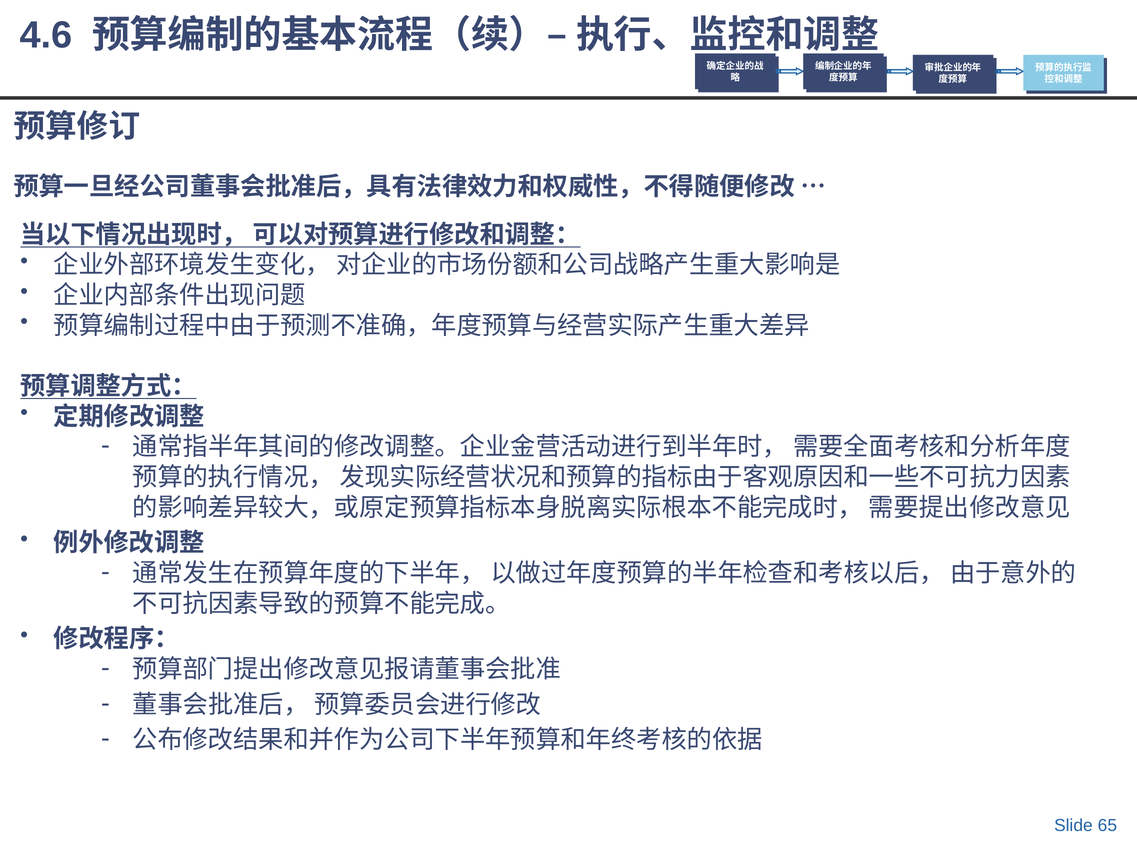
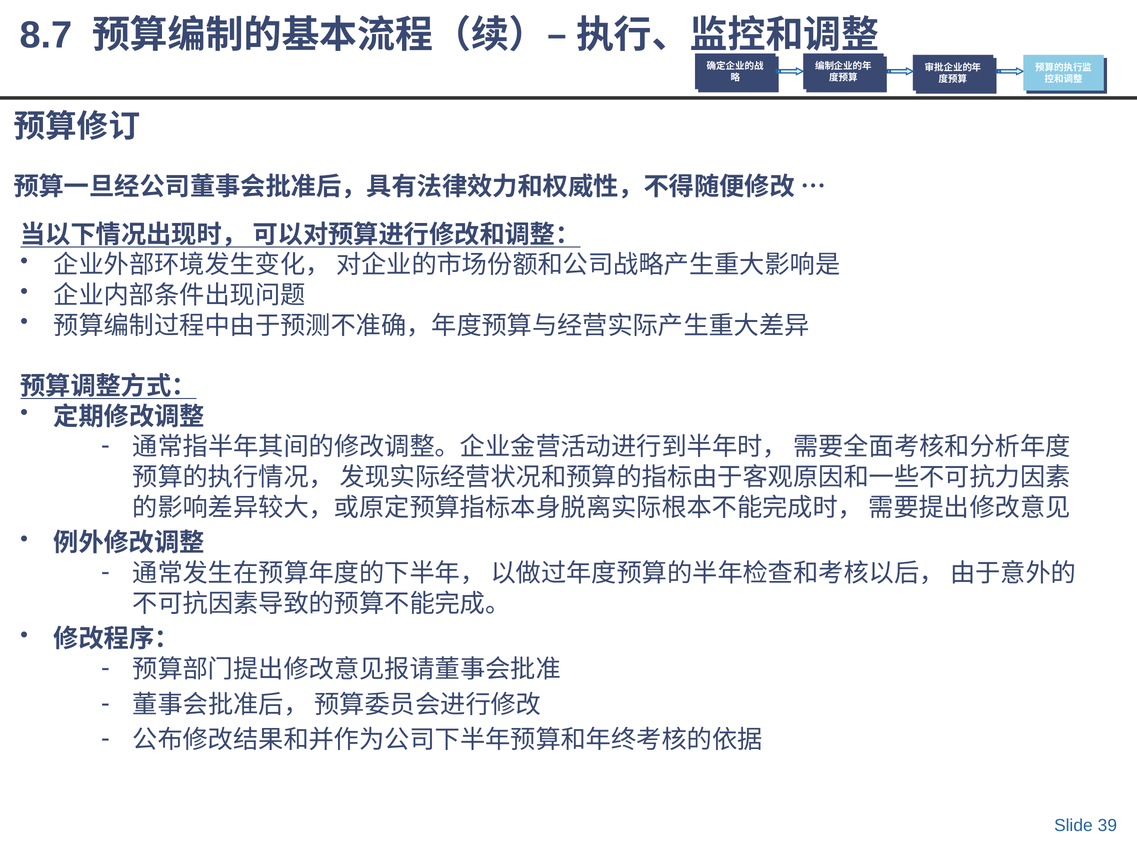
4.6: 4.6 -> 8.7 (46, 35)
65: 65 -> 39 (1107, 825)
